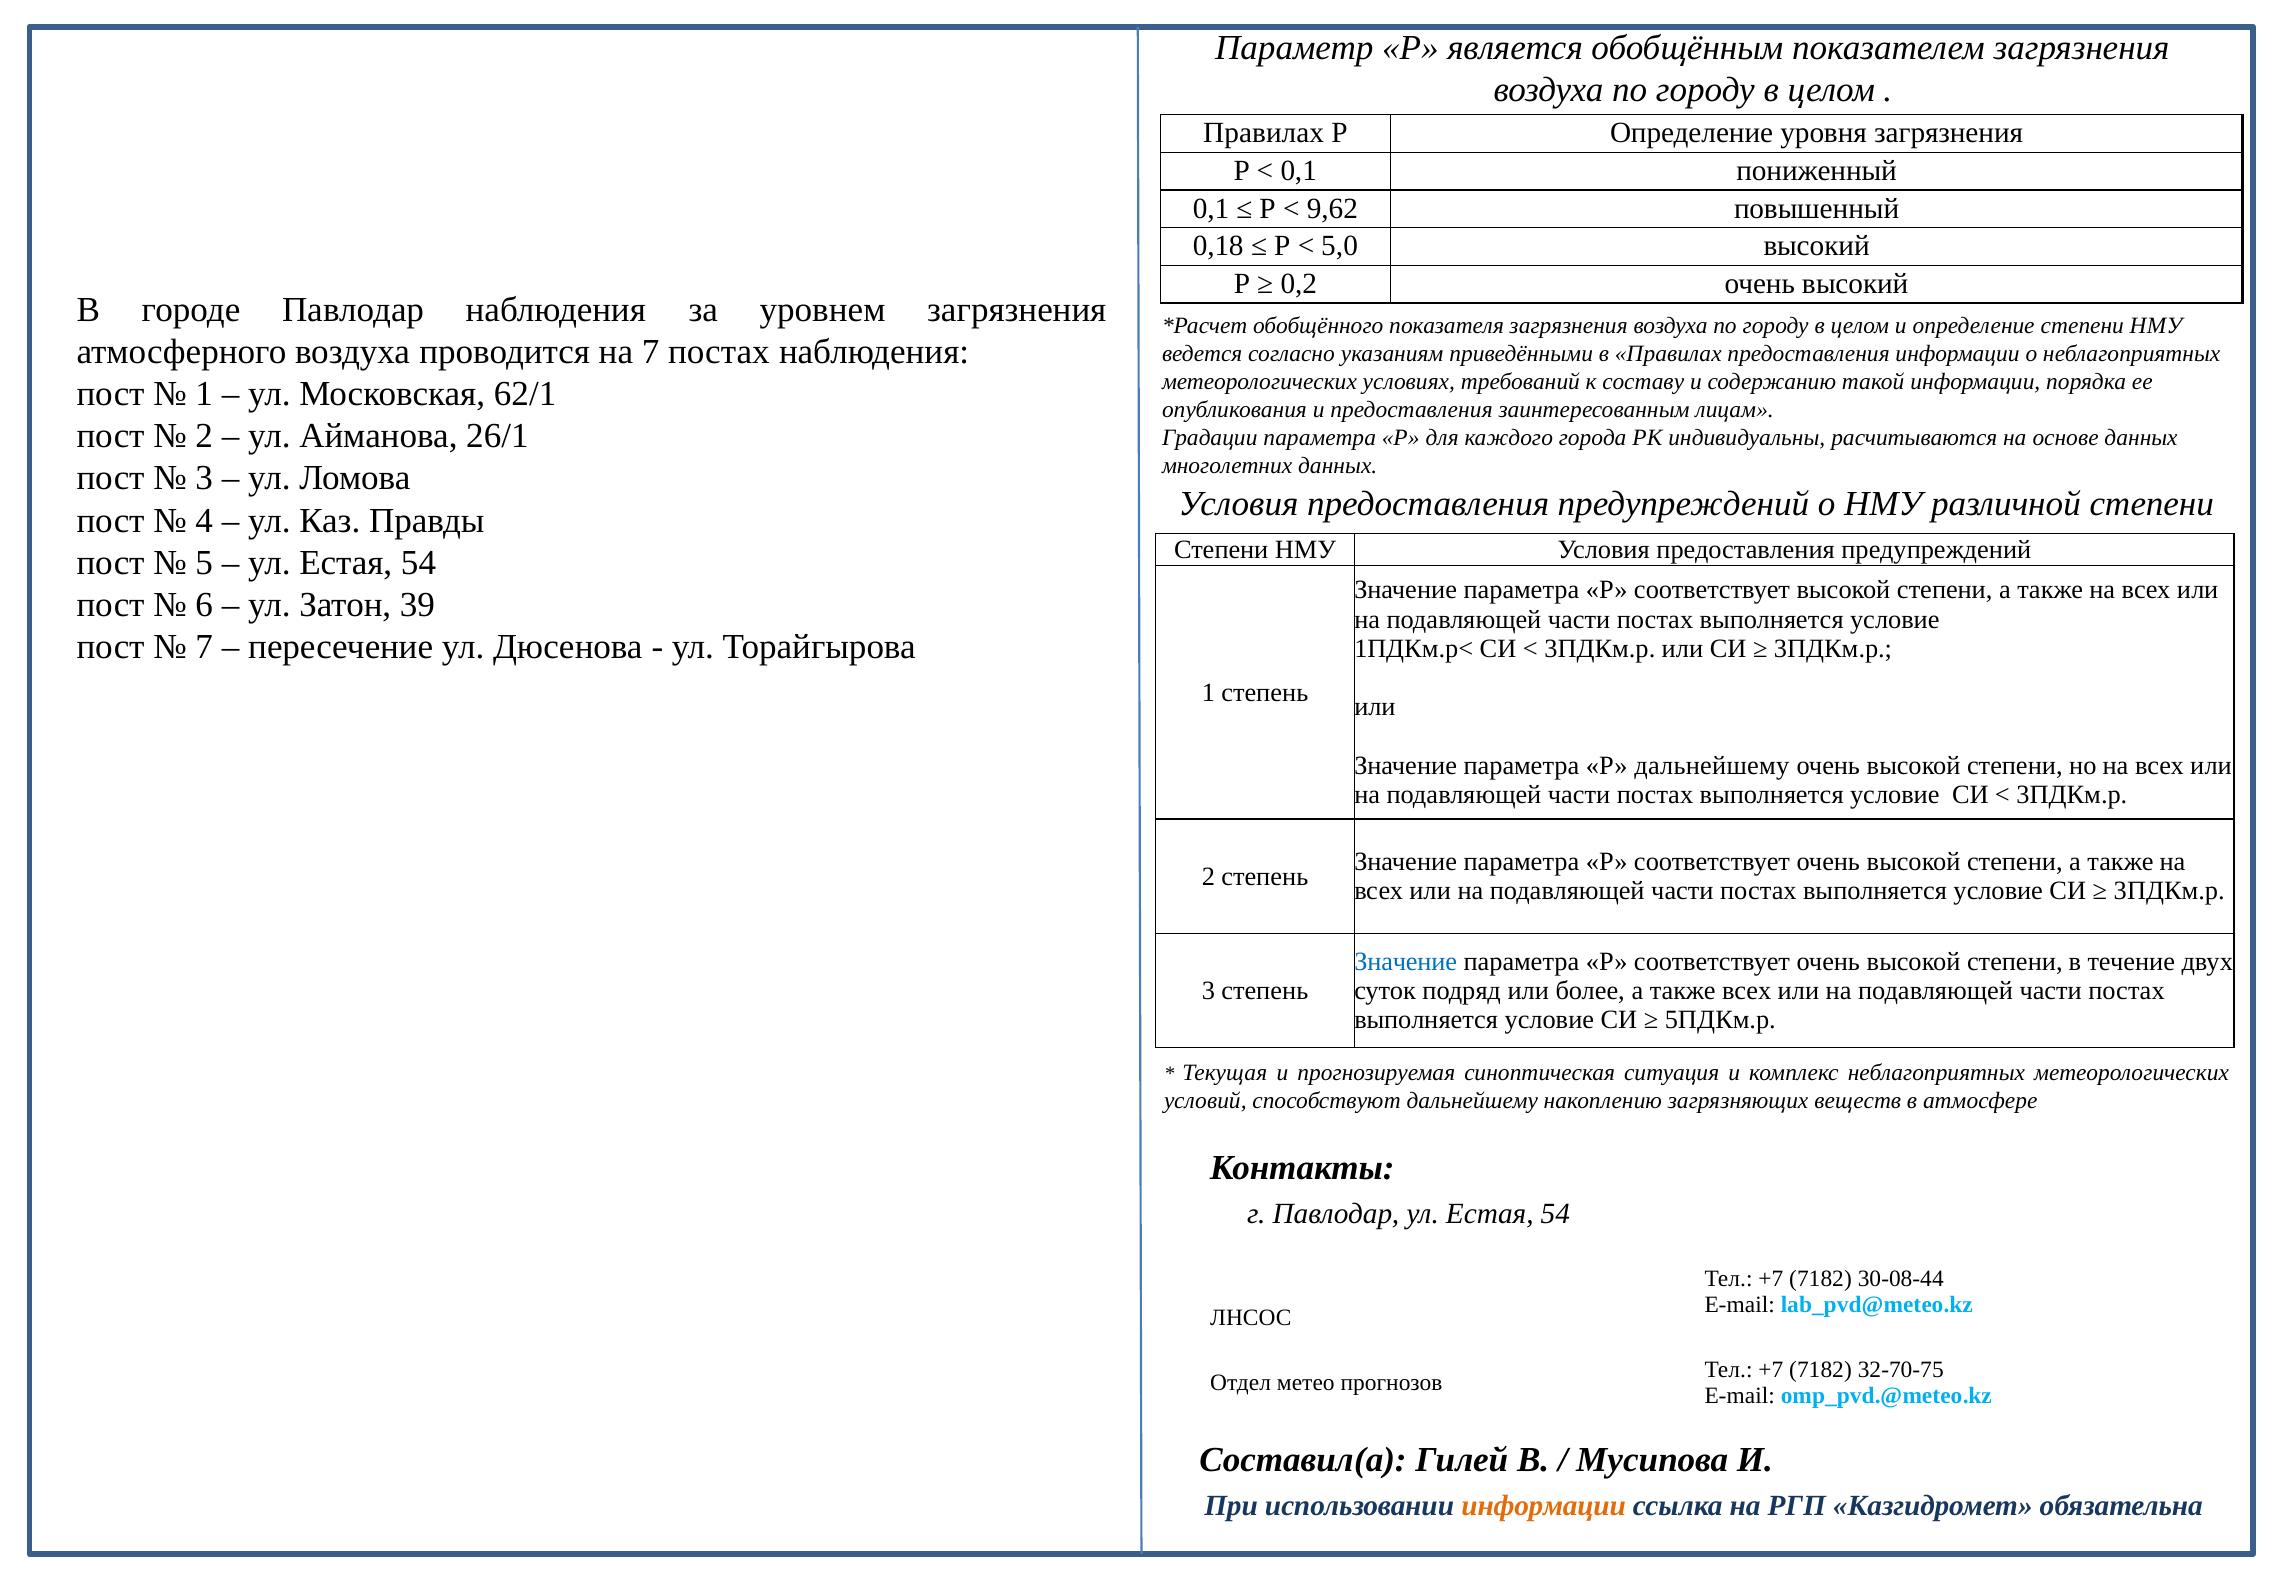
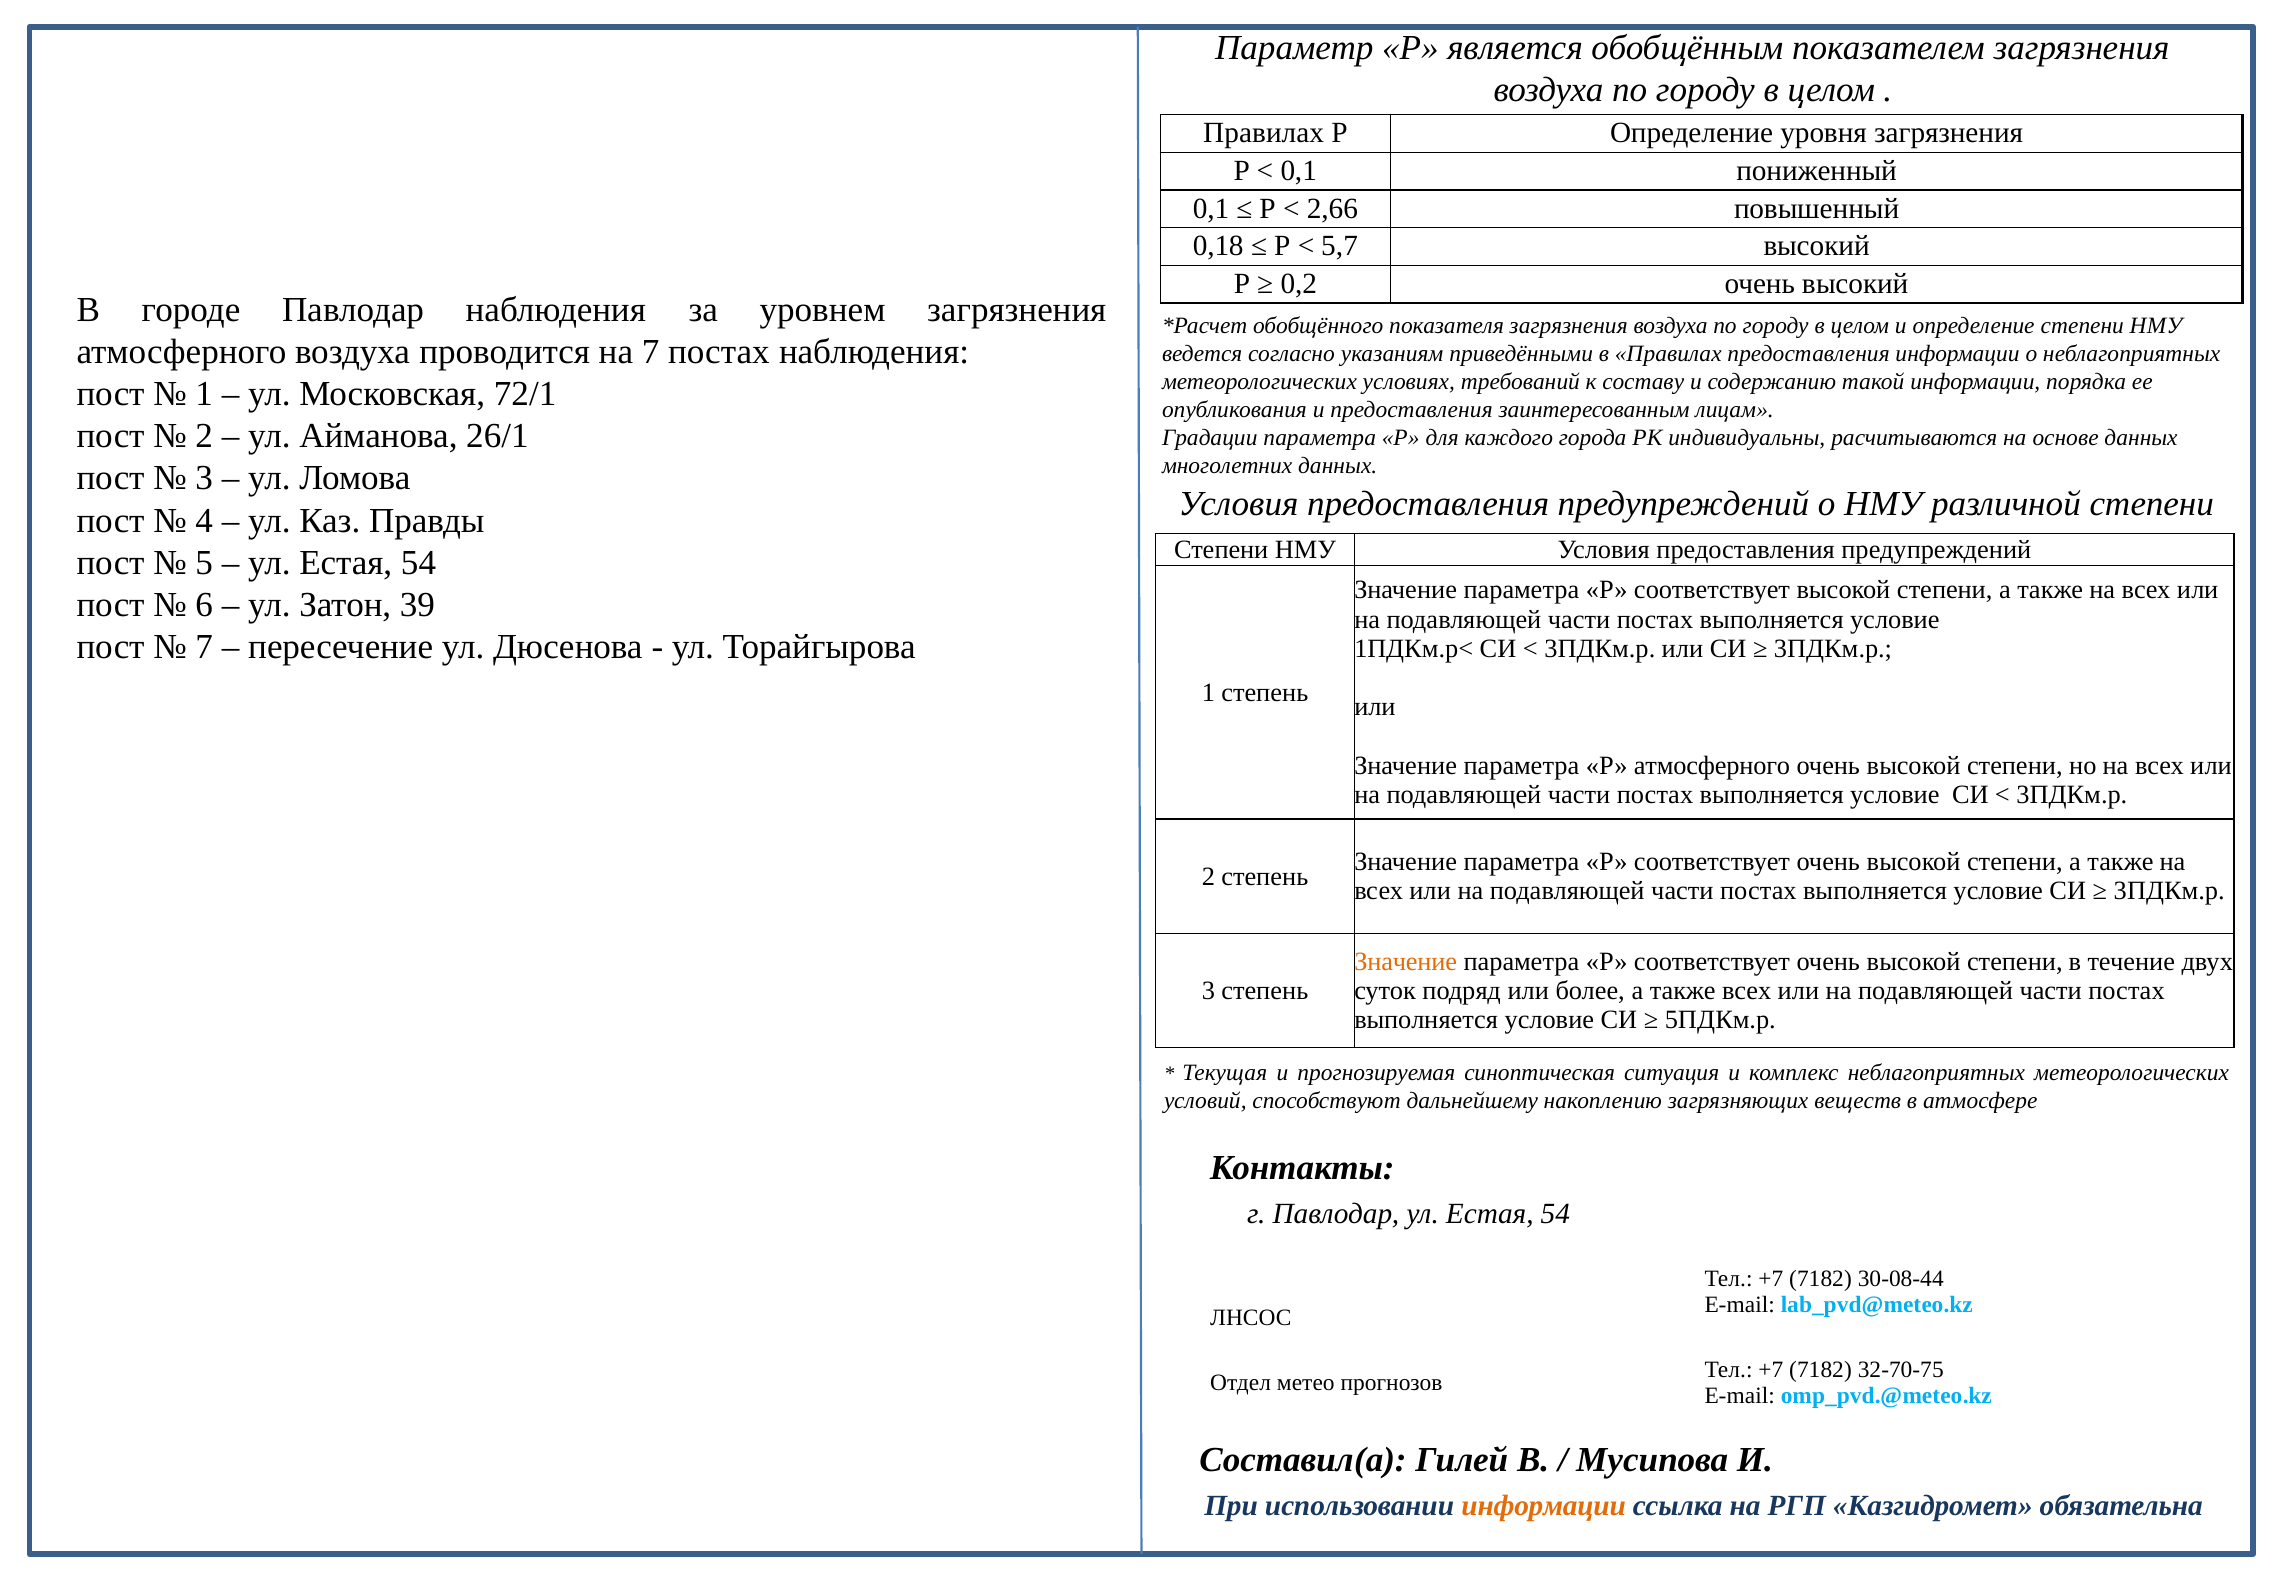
9,62: 9,62 -> 2,66 (1332, 209)
5,0: 5,0 -> 5,7 (1340, 246)
62/1: 62/1 -> 72/1 (525, 394)
Р дальнейшему: дальнейшему -> атмосферного (1712, 765)
Значение colour: blue -> orange (1406, 961)
